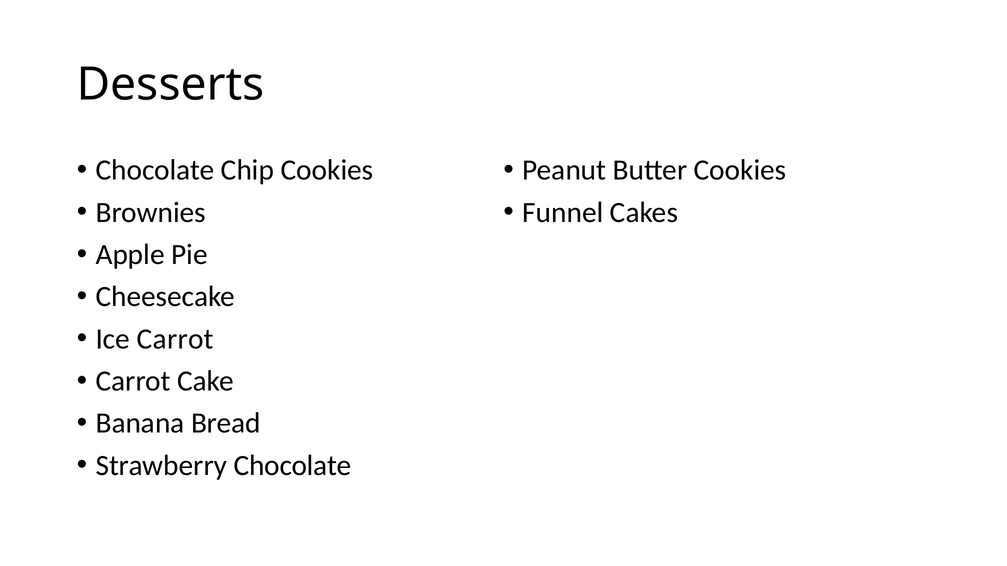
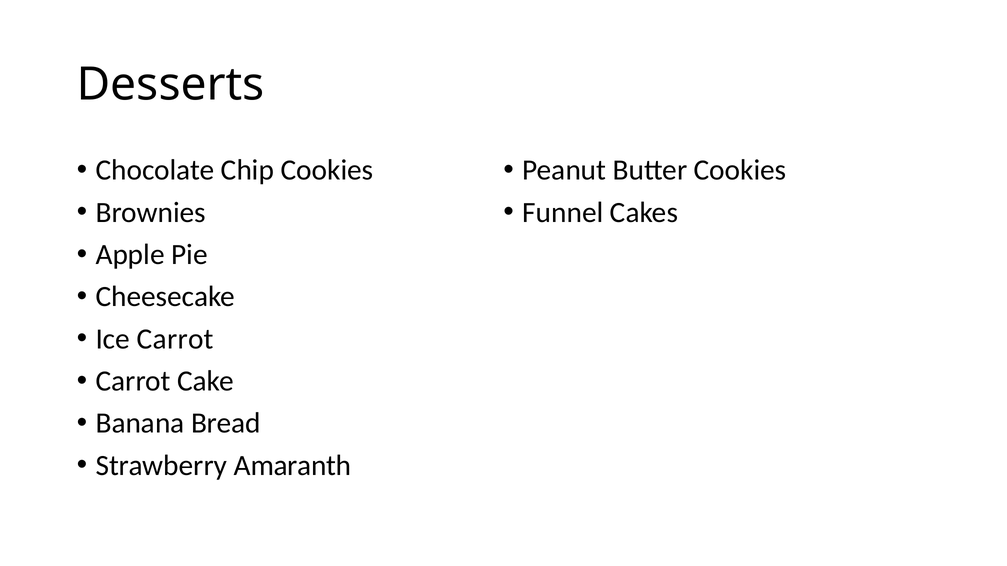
Strawberry Chocolate: Chocolate -> Amaranth (293, 466)
